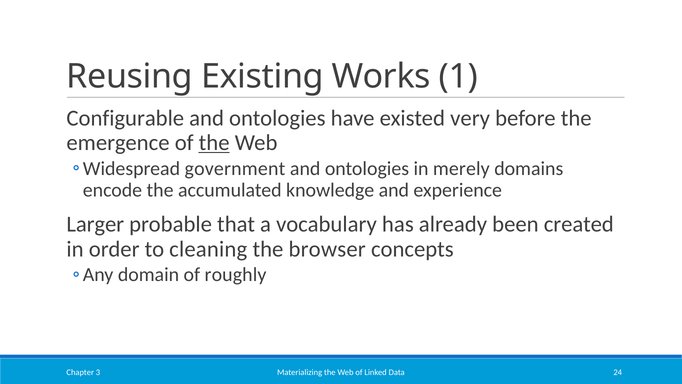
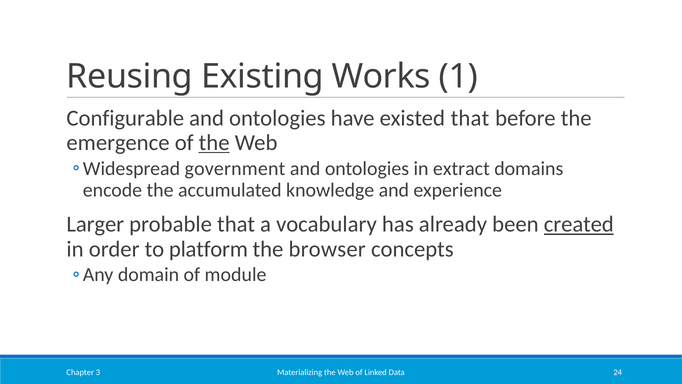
existed very: very -> that (470, 118)
merely: merely -> extract (461, 168)
created underline: none -> present (579, 224)
cleaning: cleaning -> platform (208, 249)
roughly: roughly -> module (236, 275)
